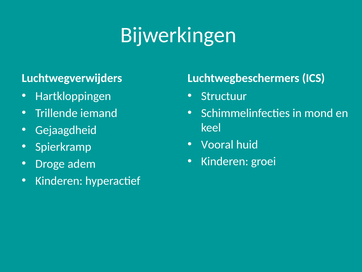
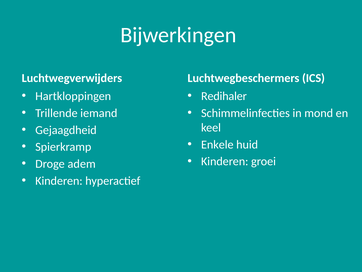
Structuur: Structuur -> Redihaler (224, 96)
Vooral: Vooral -> Enkele (217, 144)
